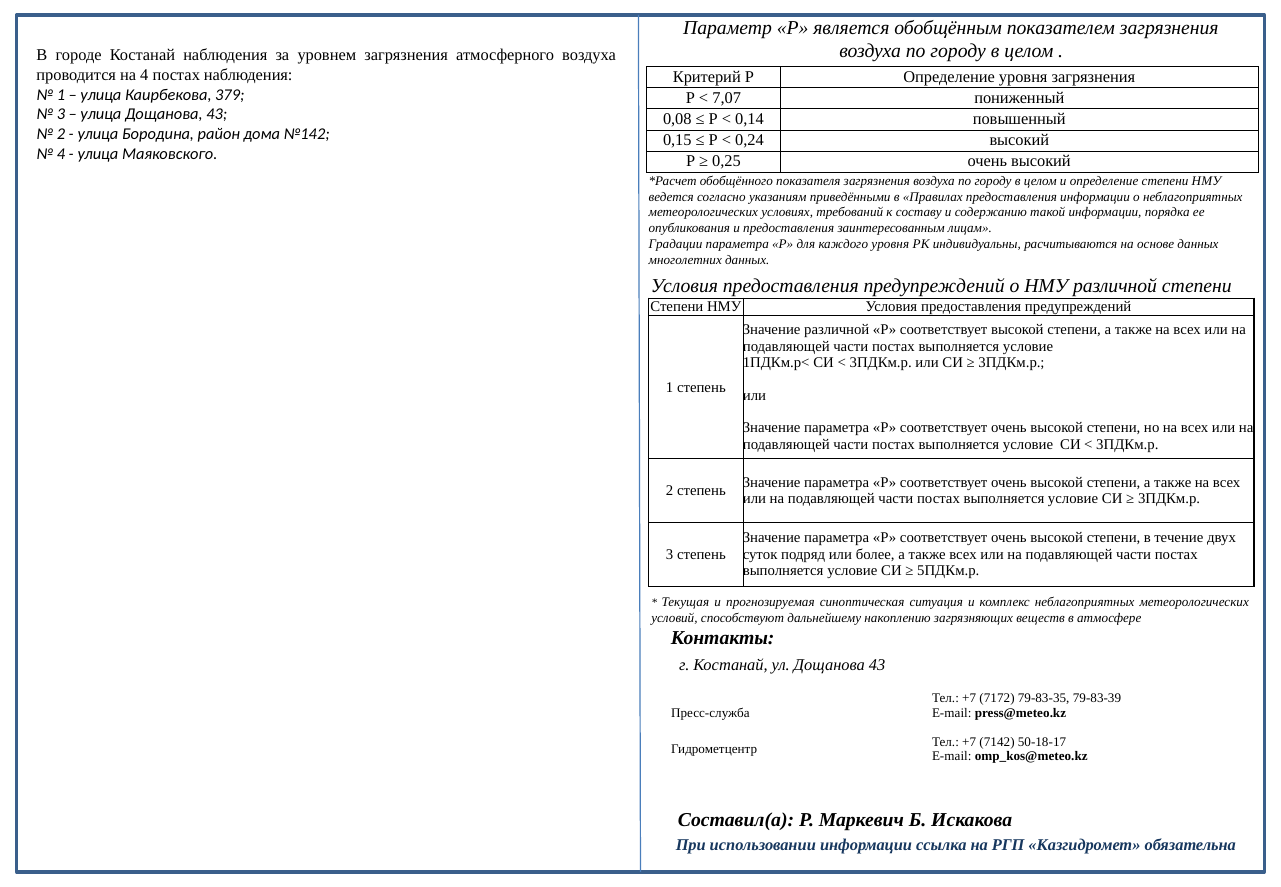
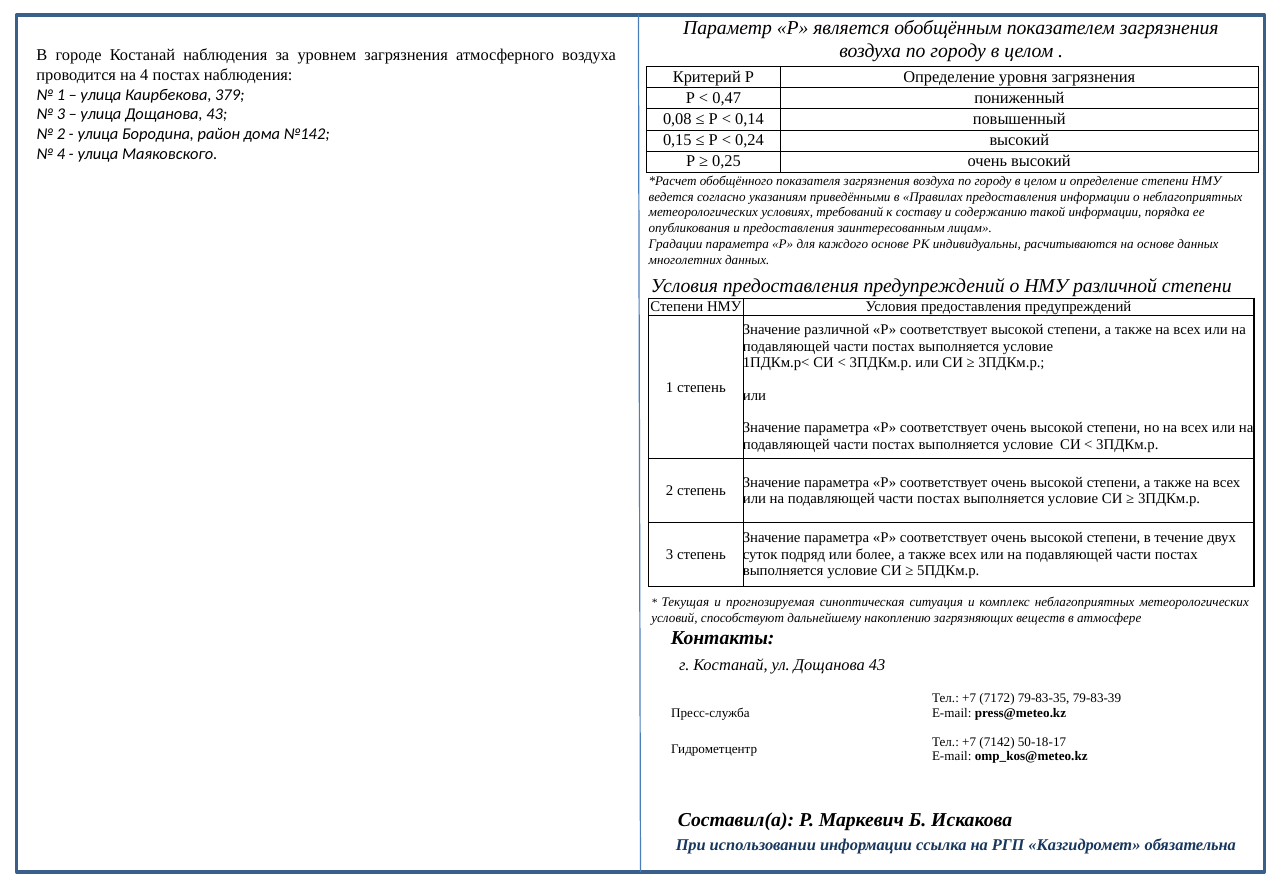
7,07: 7,07 -> 0,47 (727, 98)
каждого уровня: уровня -> основе (890, 244)
